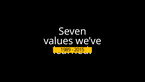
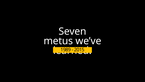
values: values -> metus (58, 41)
